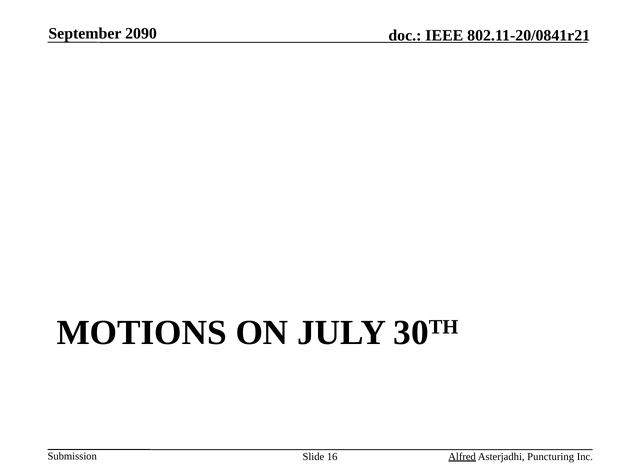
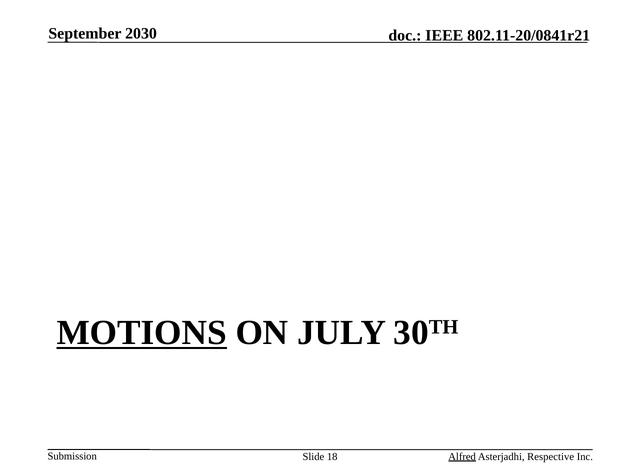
2090: 2090 -> 2030 (141, 34)
MOTIONS underline: none -> present (142, 333)
16: 16 -> 18 (332, 457)
Puncturing: Puncturing -> Respective (551, 457)
